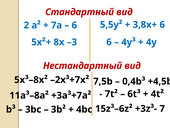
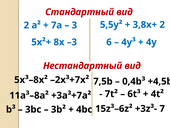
3,8x+ 6: 6 -> 2 (162, 25)
6: 6 -> 3 (74, 25)
